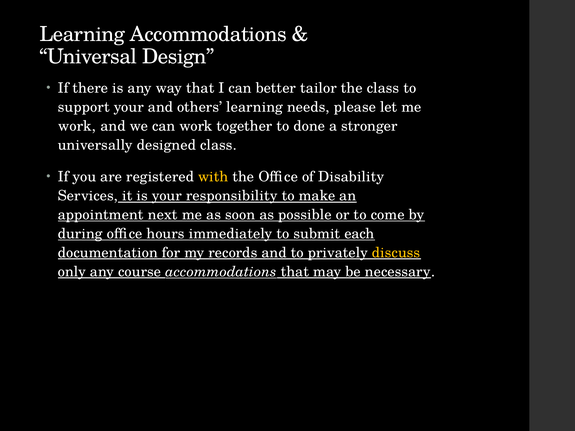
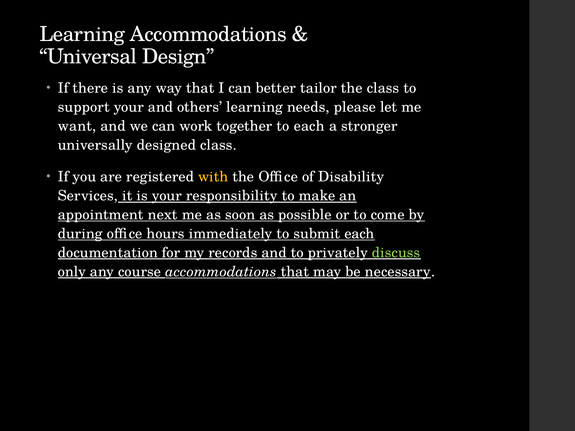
work: work -> want (77, 126)
to done: done -> each (309, 126)
discuss colour: yellow -> light green (396, 253)
